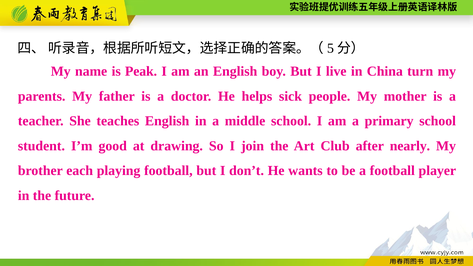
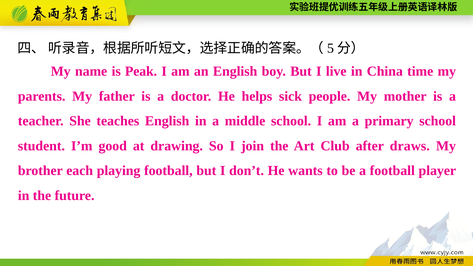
turn: turn -> time (420, 71)
nearly: nearly -> draws (410, 146)
